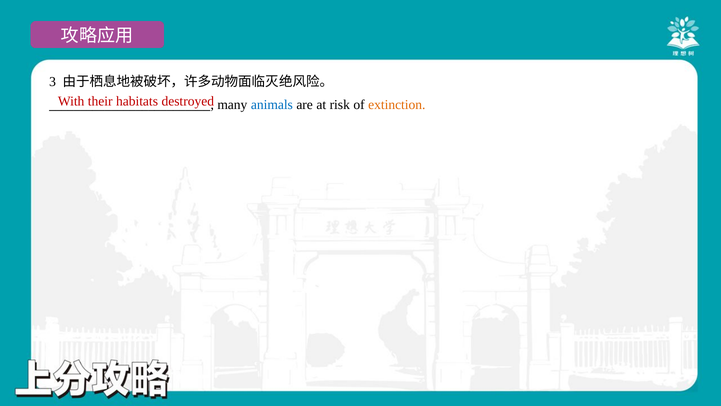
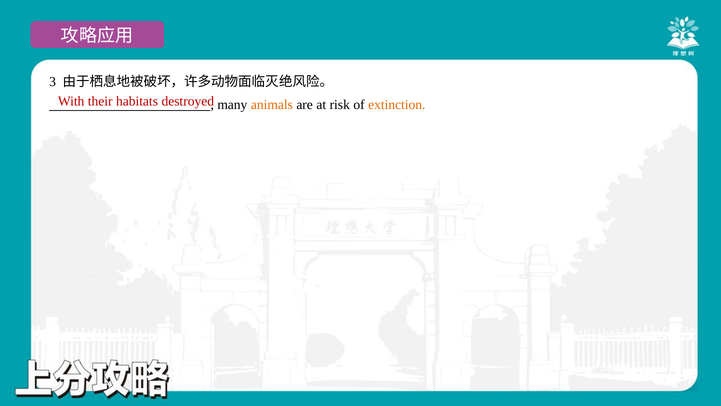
animals colour: blue -> orange (272, 105)
